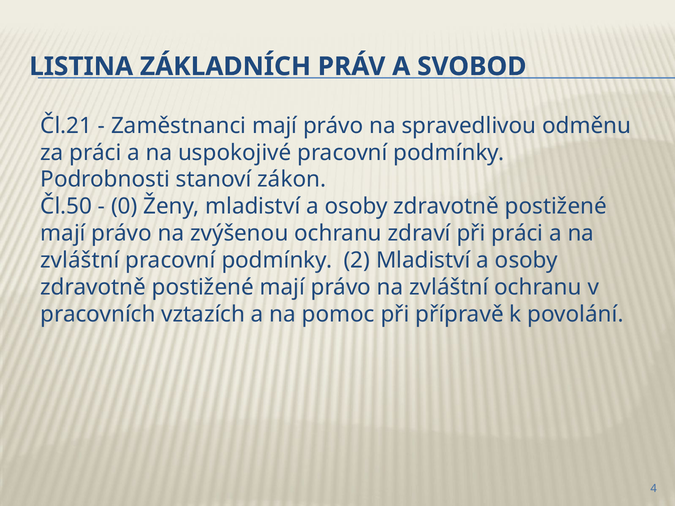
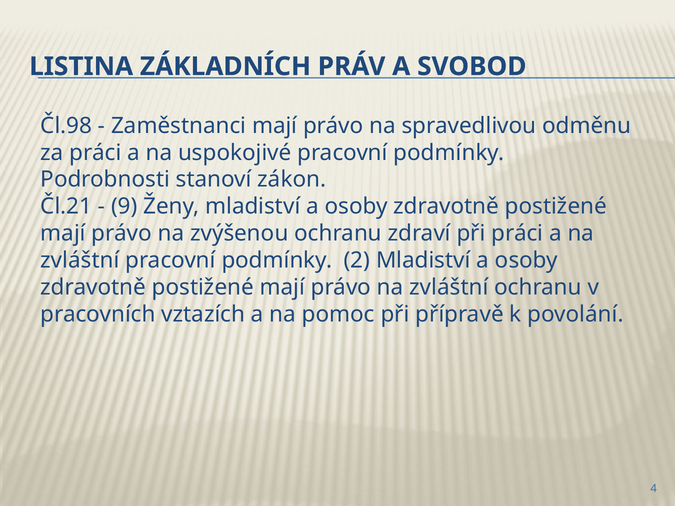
Čl.21: Čl.21 -> Čl.98 (66, 126)
Čl.50: Čl.50 -> Čl.21 (66, 207)
0: 0 -> 9 (124, 207)
